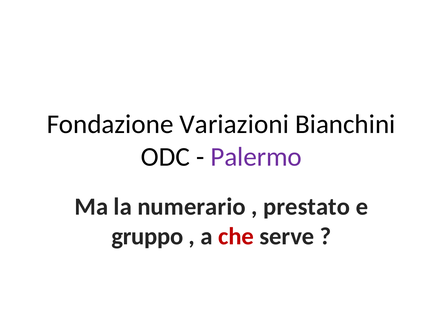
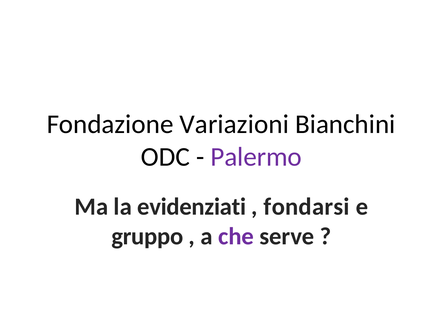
numerario: numerario -> evidenziati (192, 207)
prestato: prestato -> fondarsi (307, 207)
che colour: red -> purple (236, 236)
